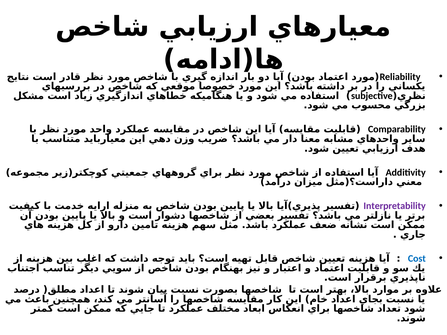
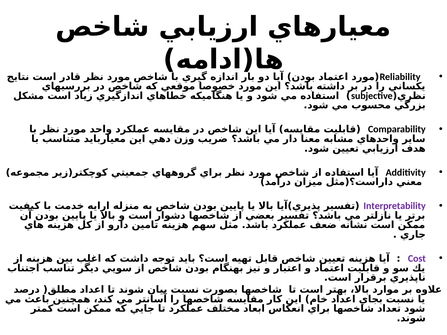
Cost colour: blue -> purple (417, 259)
